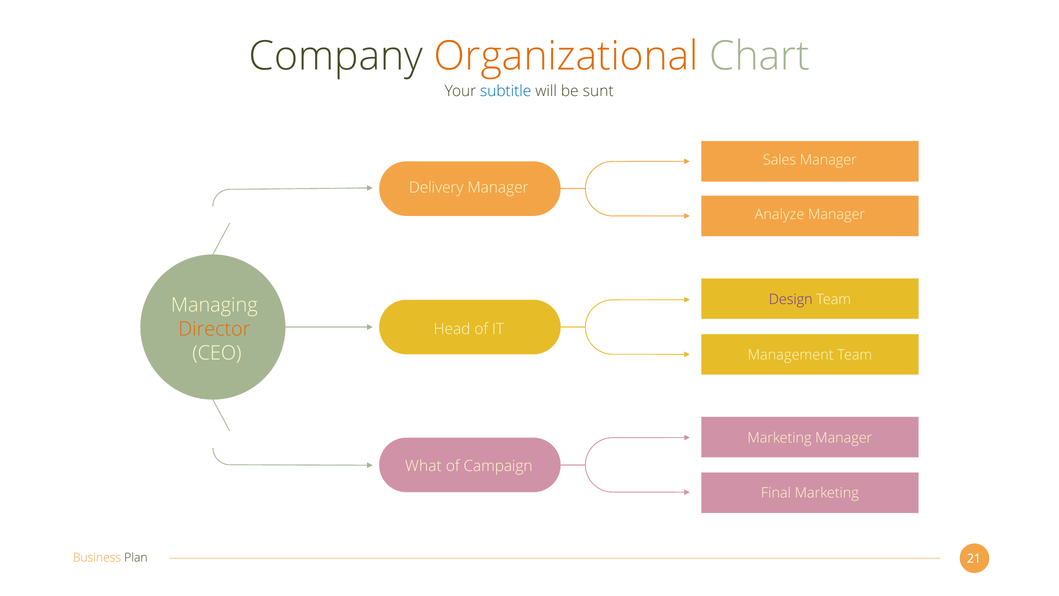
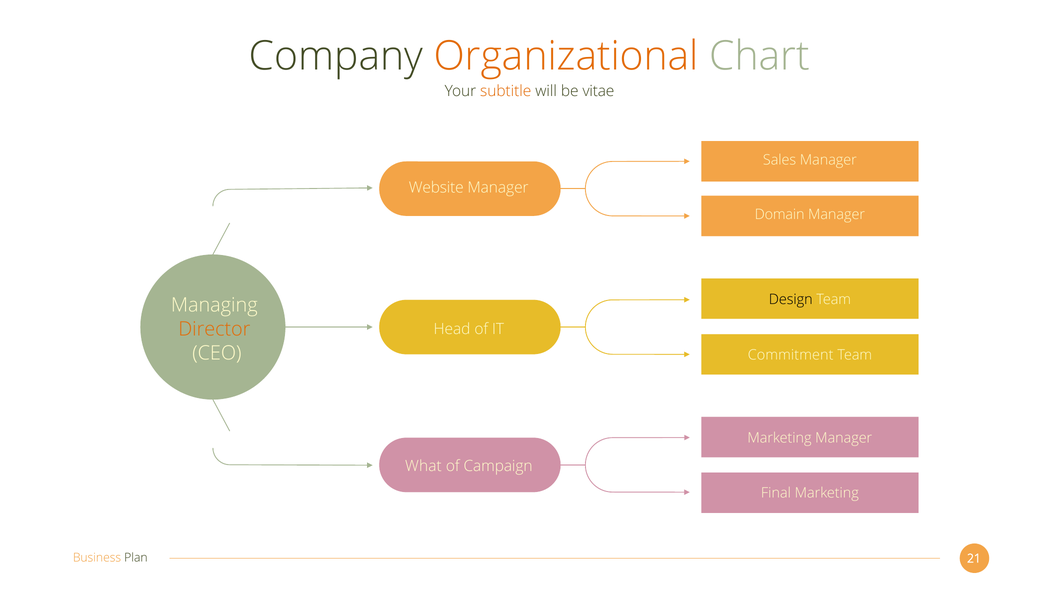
subtitle colour: blue -> orange (506, 91)
sunt: sunt -> vitae (598, 91)
Delivery: Delivery -> Website (436, 188)
Analyze: Analyze -> Domain (780, 214)
Design colour: purple -> black (791, 299)
Management: Management -> Commitment (791, 355)
